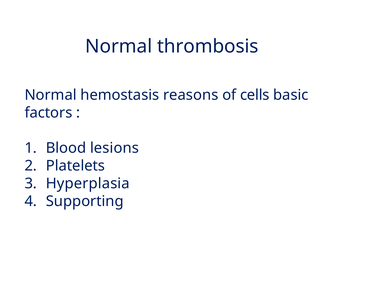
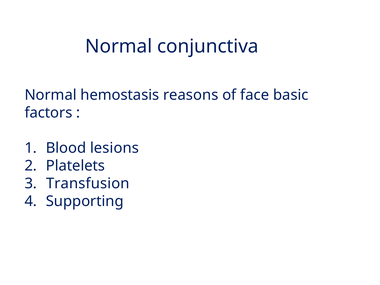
thrombosis: thrombosis -> conjunctiva (208, 46)
cells: cells -> face (255, 95)
Hyperplasia: Hyperplasia -> Transfusion (88, 184)
